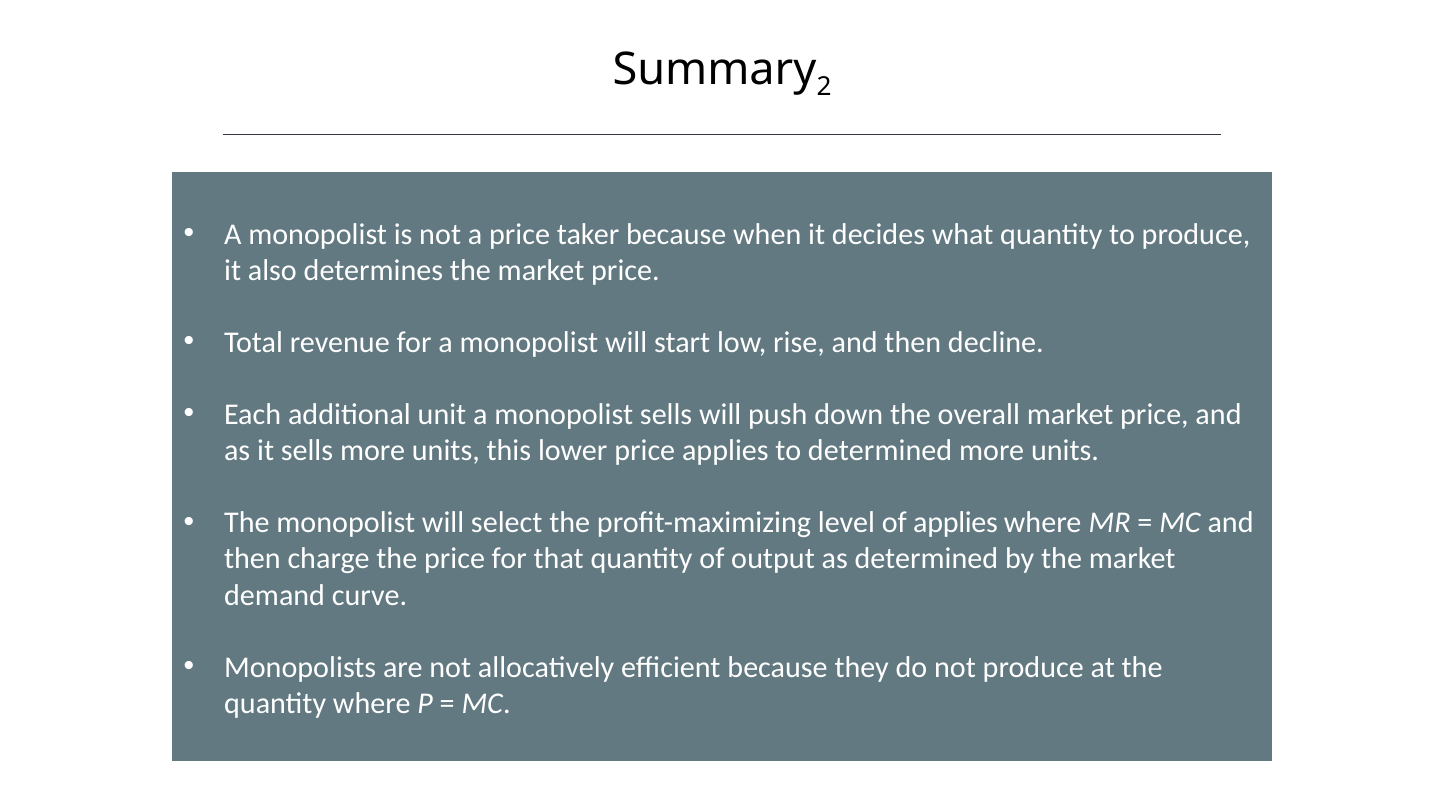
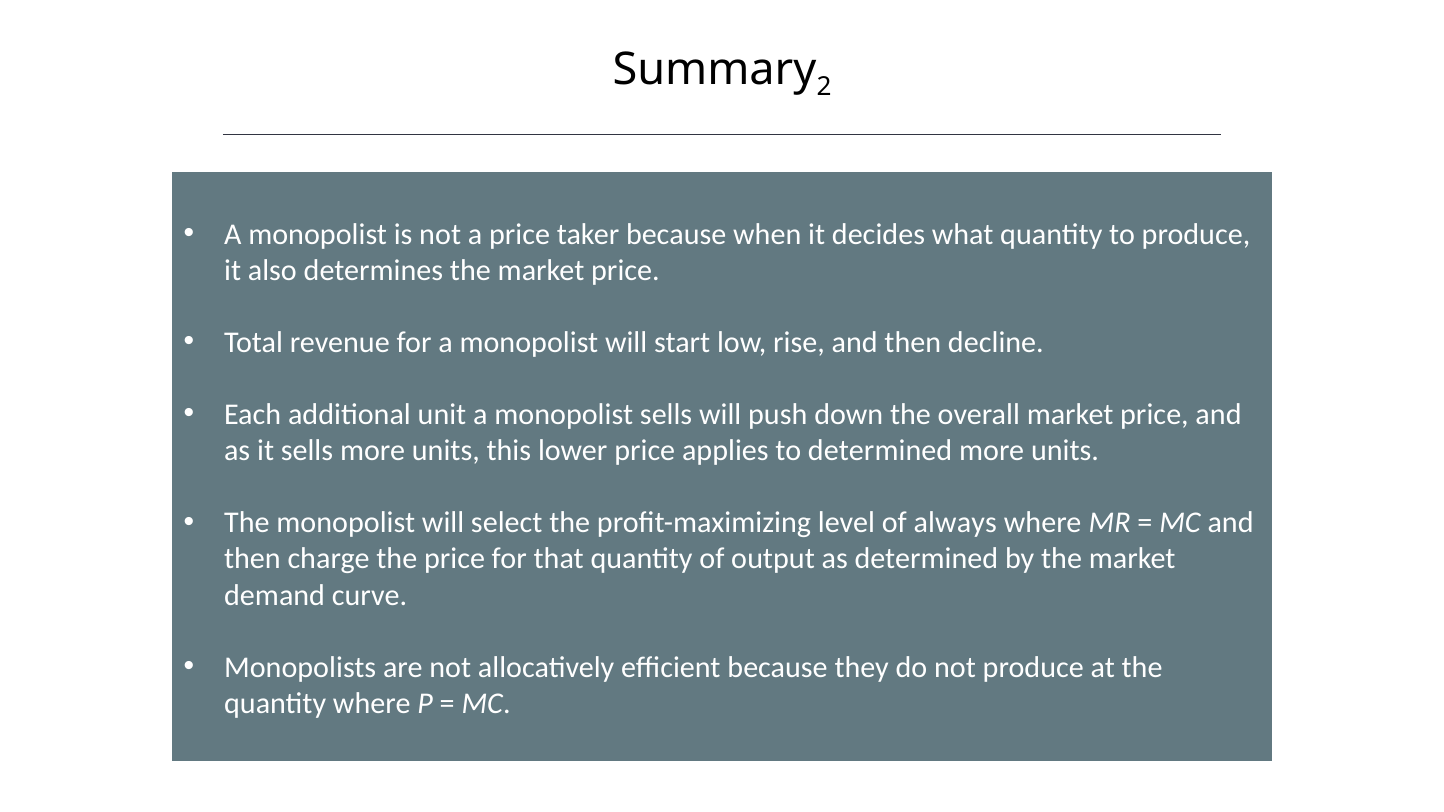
of applies: applies -> always (955, 523)
